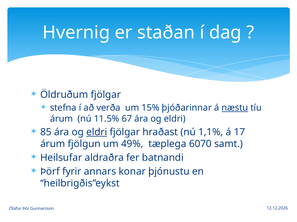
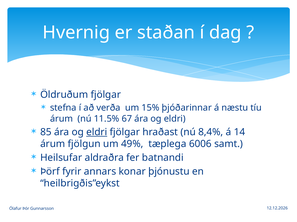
næstu underline: present -> none (235, 108)
1,1%: 1,1% -> 8,4% (211, 132)
17: 17 -> 14 (240, 132)
6070: 6070 -> 6006 (200, 144)
